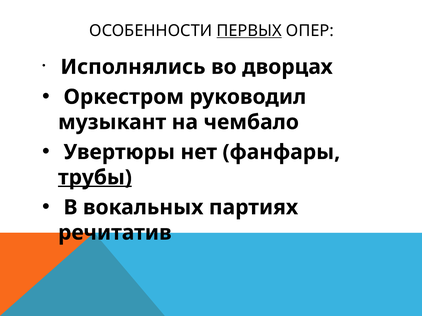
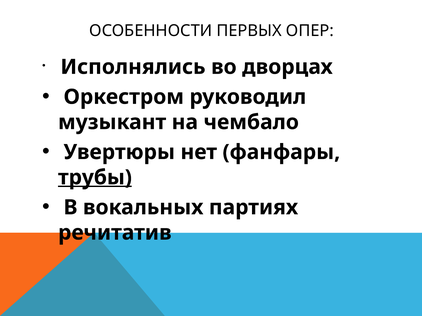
ПЕРВЫХ underline: present -> none (249, 31)
